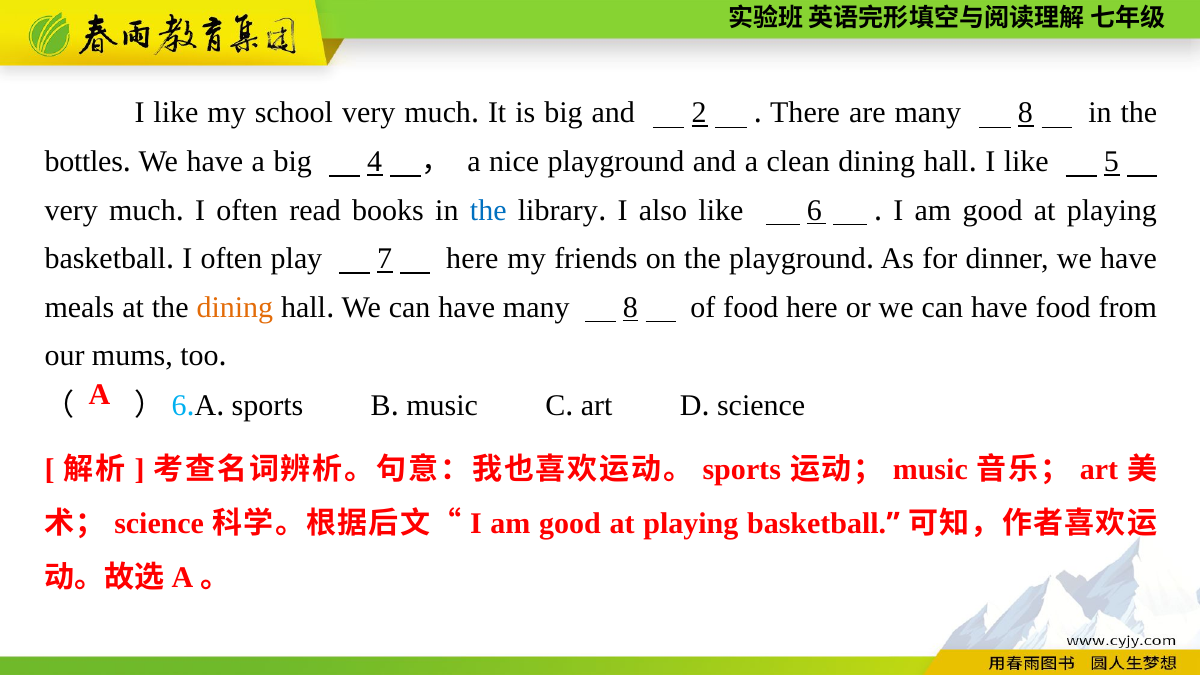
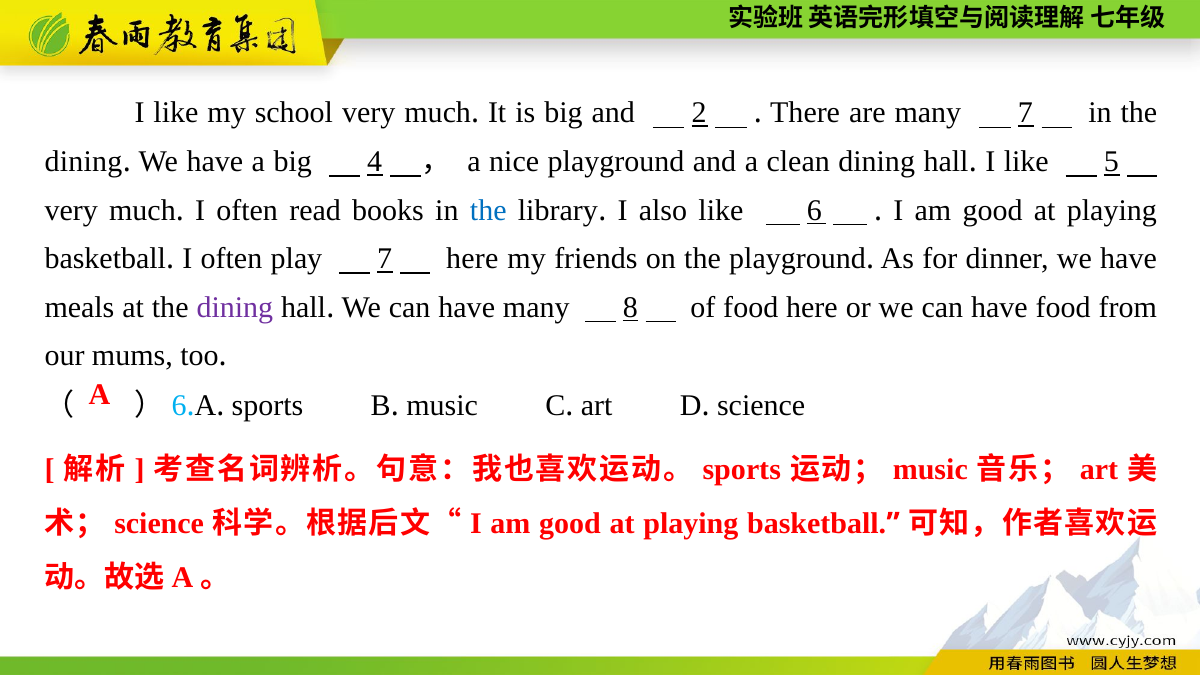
are many 8: 8 -> 7 (1025, 113)
bottles: bottles -> dining (83, 162)
dining colour: orange -> purple (235, 307)
